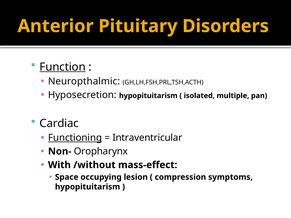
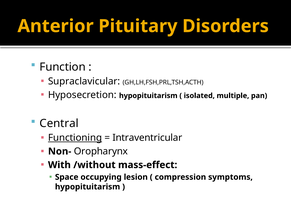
Function underline: present -> none (63, 67)
Neuropthalmic: Neuropthalmic -> Supraclavicular (84, 81)
Cardiac: Cardiac -> Central (59, 124)
